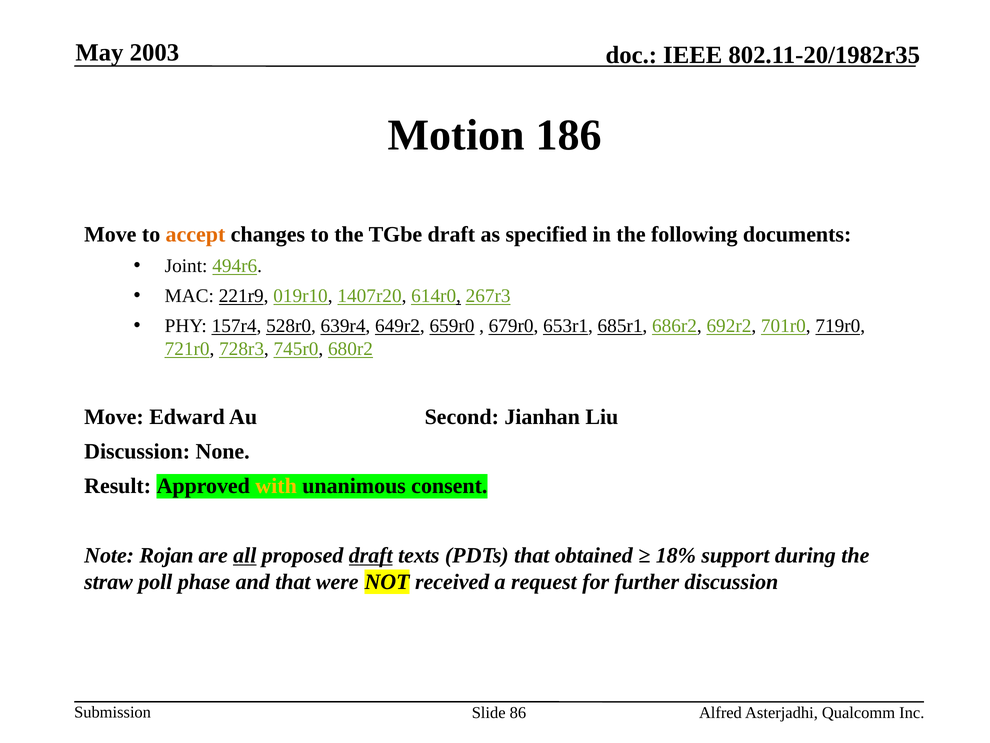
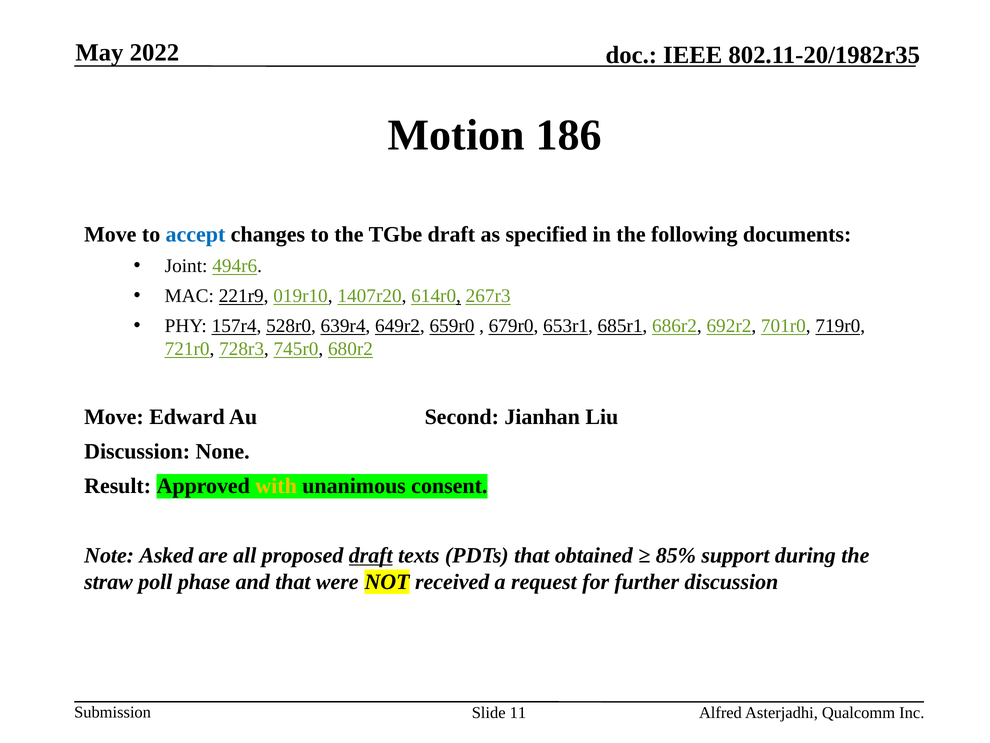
2003: 2003 -> 2022 (154, 52)
accept colour: orange -> blue (195, 234)
Rojan: Rojan -> Asked (166, 555)
all underline: present -> none (245, 555)
18%: 18% -> 85% (676, 555)
86: 86 -> 11 (518, 712)
